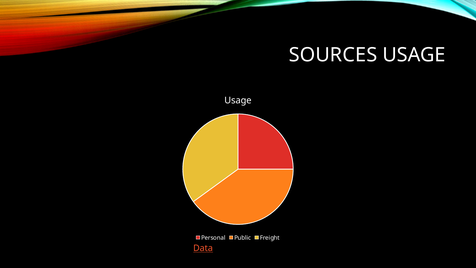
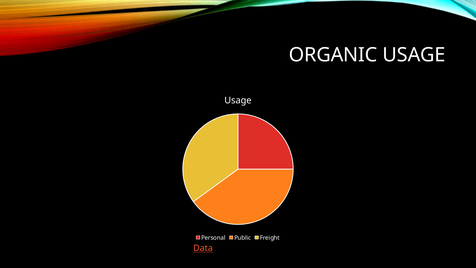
SOURCES: SOURCES -> ORGANIC (333, 55)
